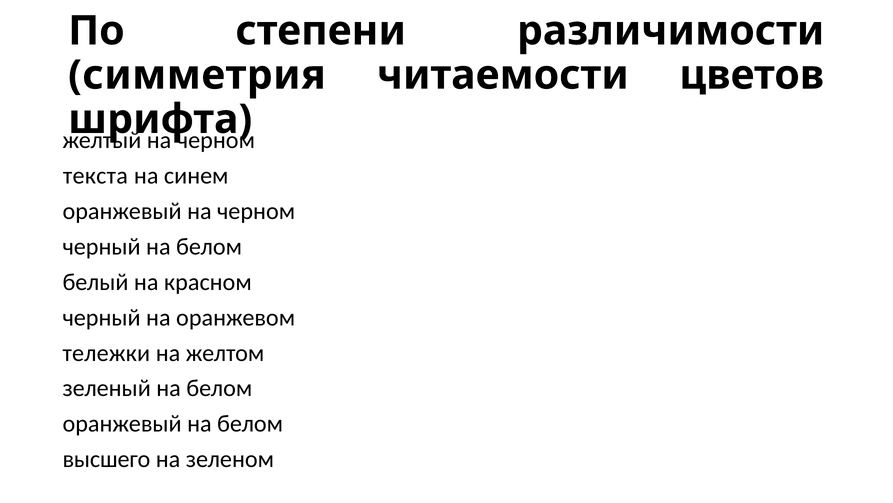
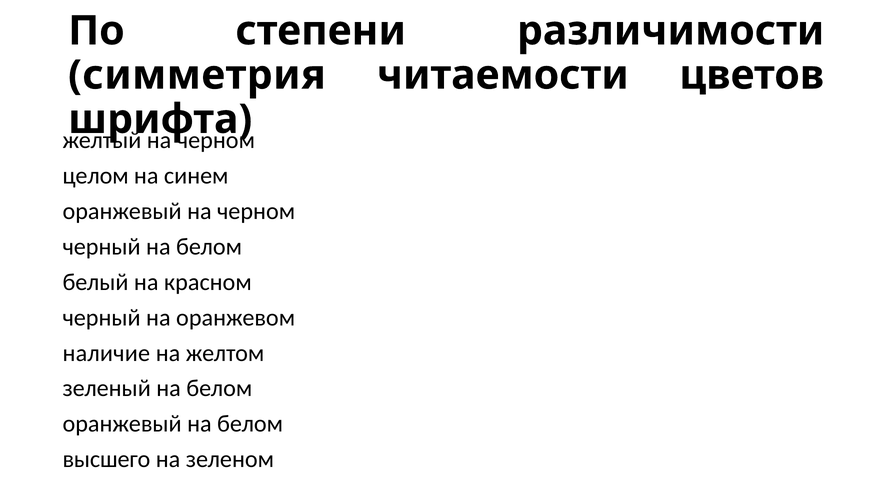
текста: текста -> целом (96, 175)
тележки: тележки -> наличие (106, 353)
